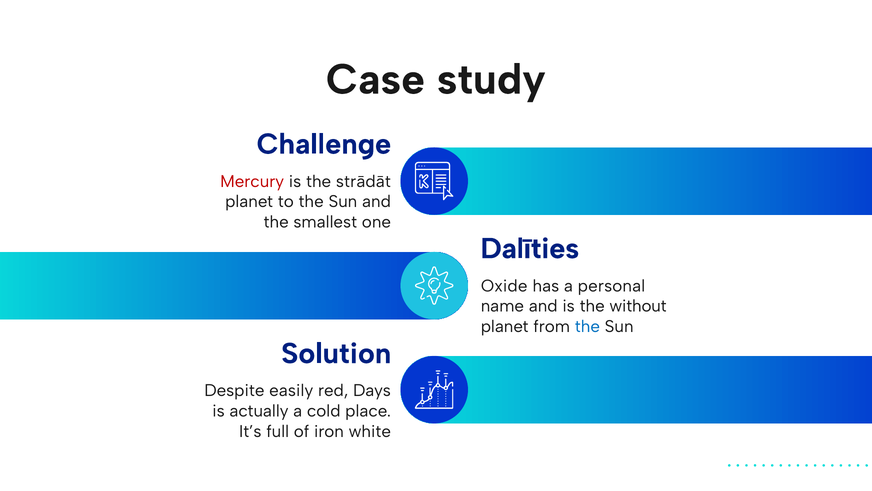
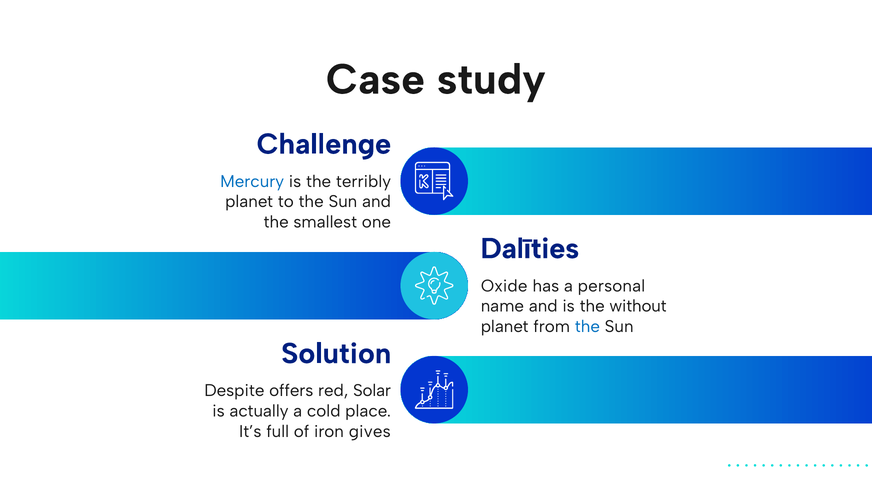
Mercury colour: red -> blue (252, 181)
strādāt: strādāt -> terribly (363, 181)
easily: easily -> offers (291, 390)
Days: Days -> Solar (372, 390)
white: white -> gives (370, 431)
